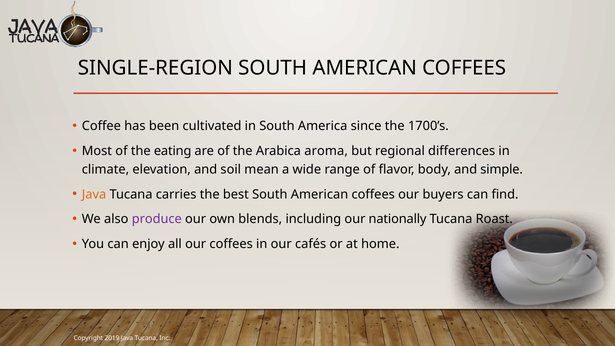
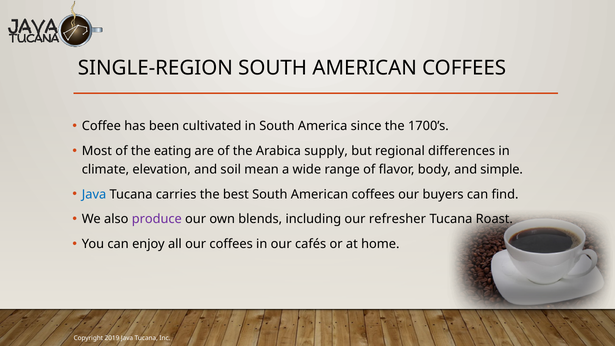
aroma: aroma -> supply (326, 151)
Java colour: orange -> blue (94, 194)
nationally: nationally -> refresher (397, 219)
